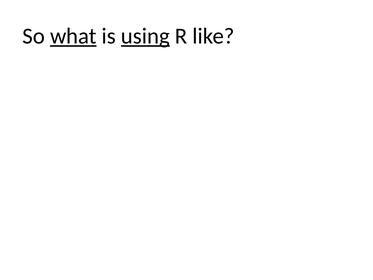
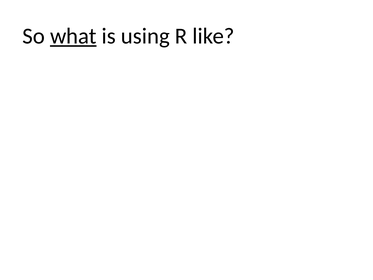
using underline: present -> none (145, 36)
